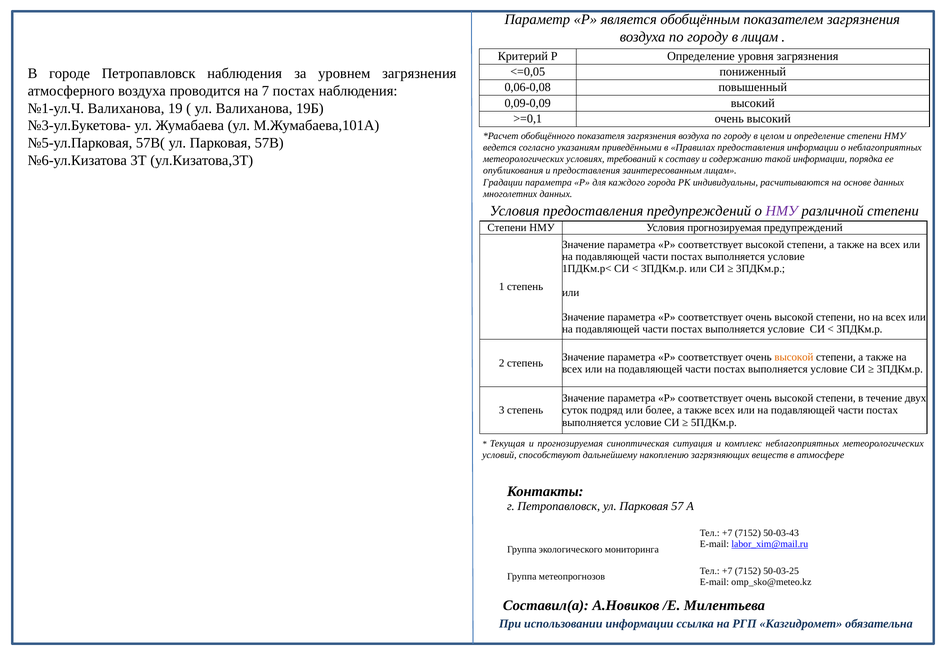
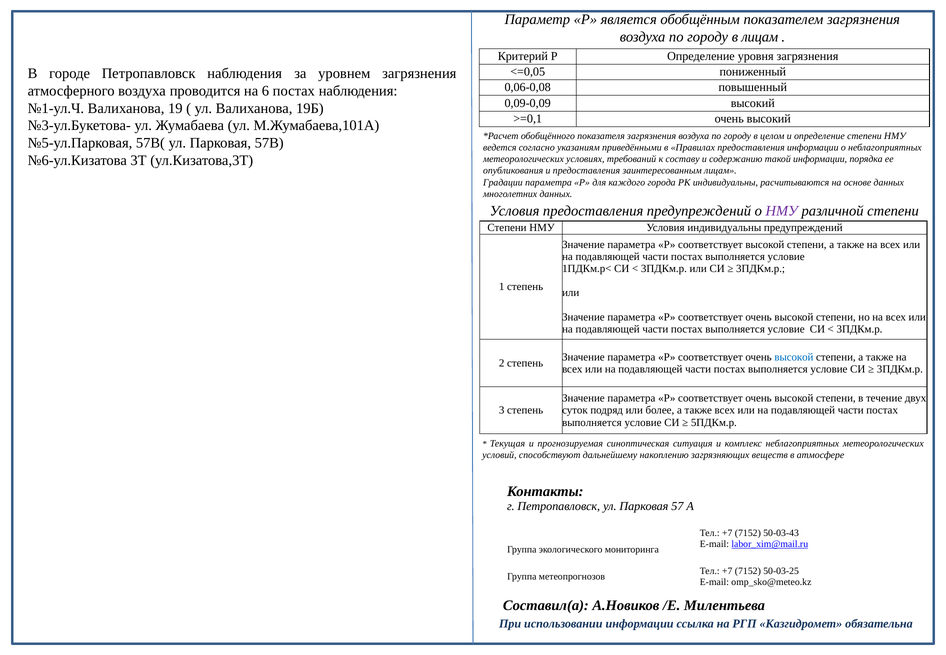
7: 7 -> 6 (266, 91)
Условия прогнозируемая: прогнозируемая -> индивидуальны (724, 228)
высокой colour: orange -> blue (794, 357)
